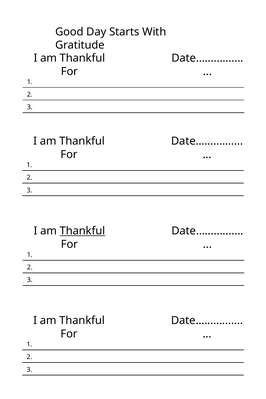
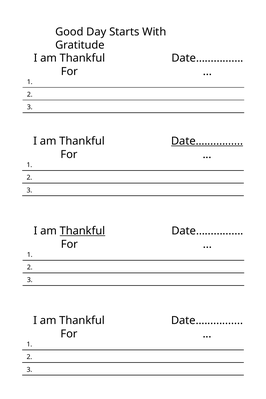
Date… underline: none -> present (207, 141)
